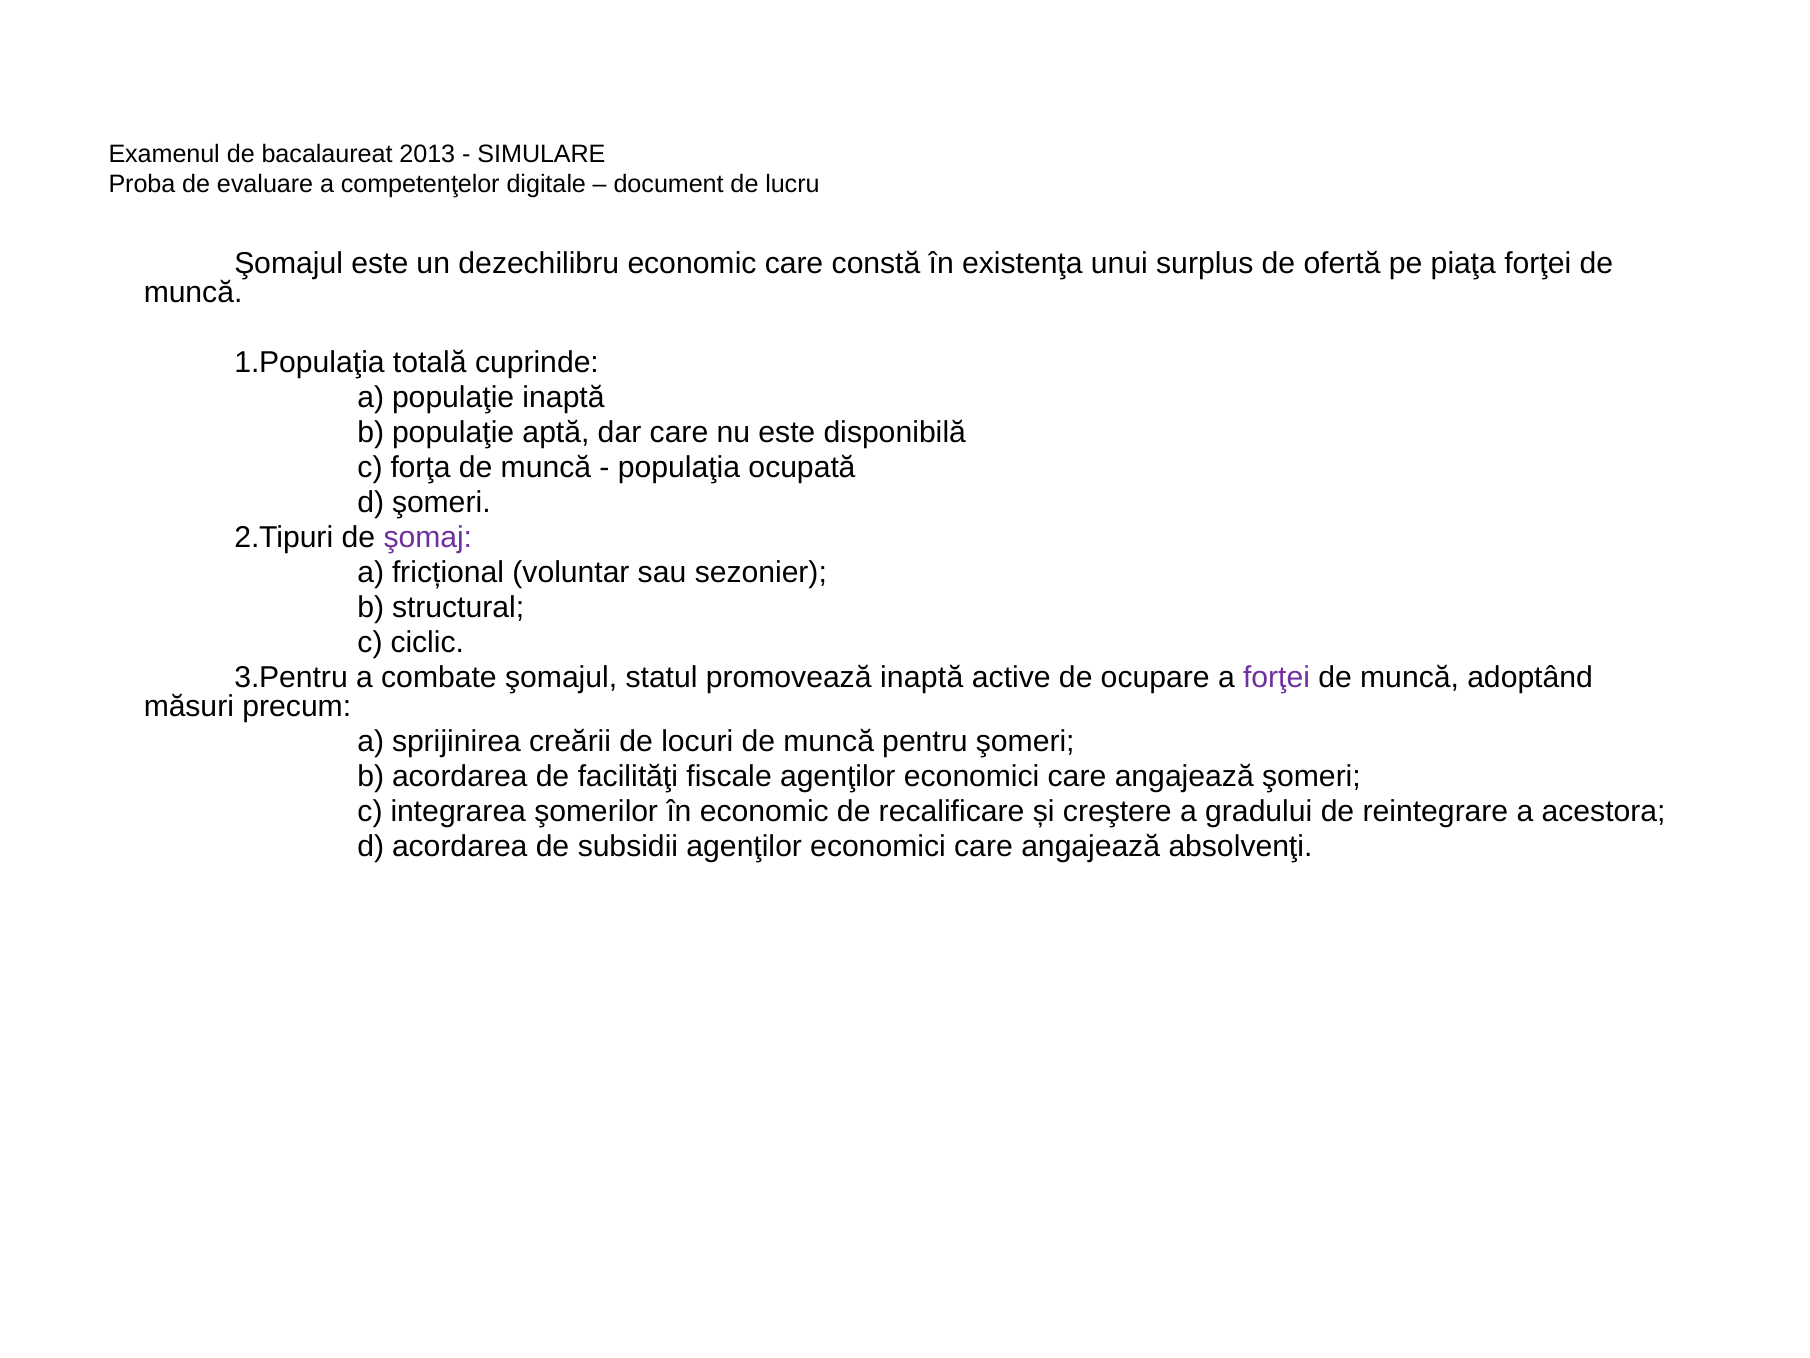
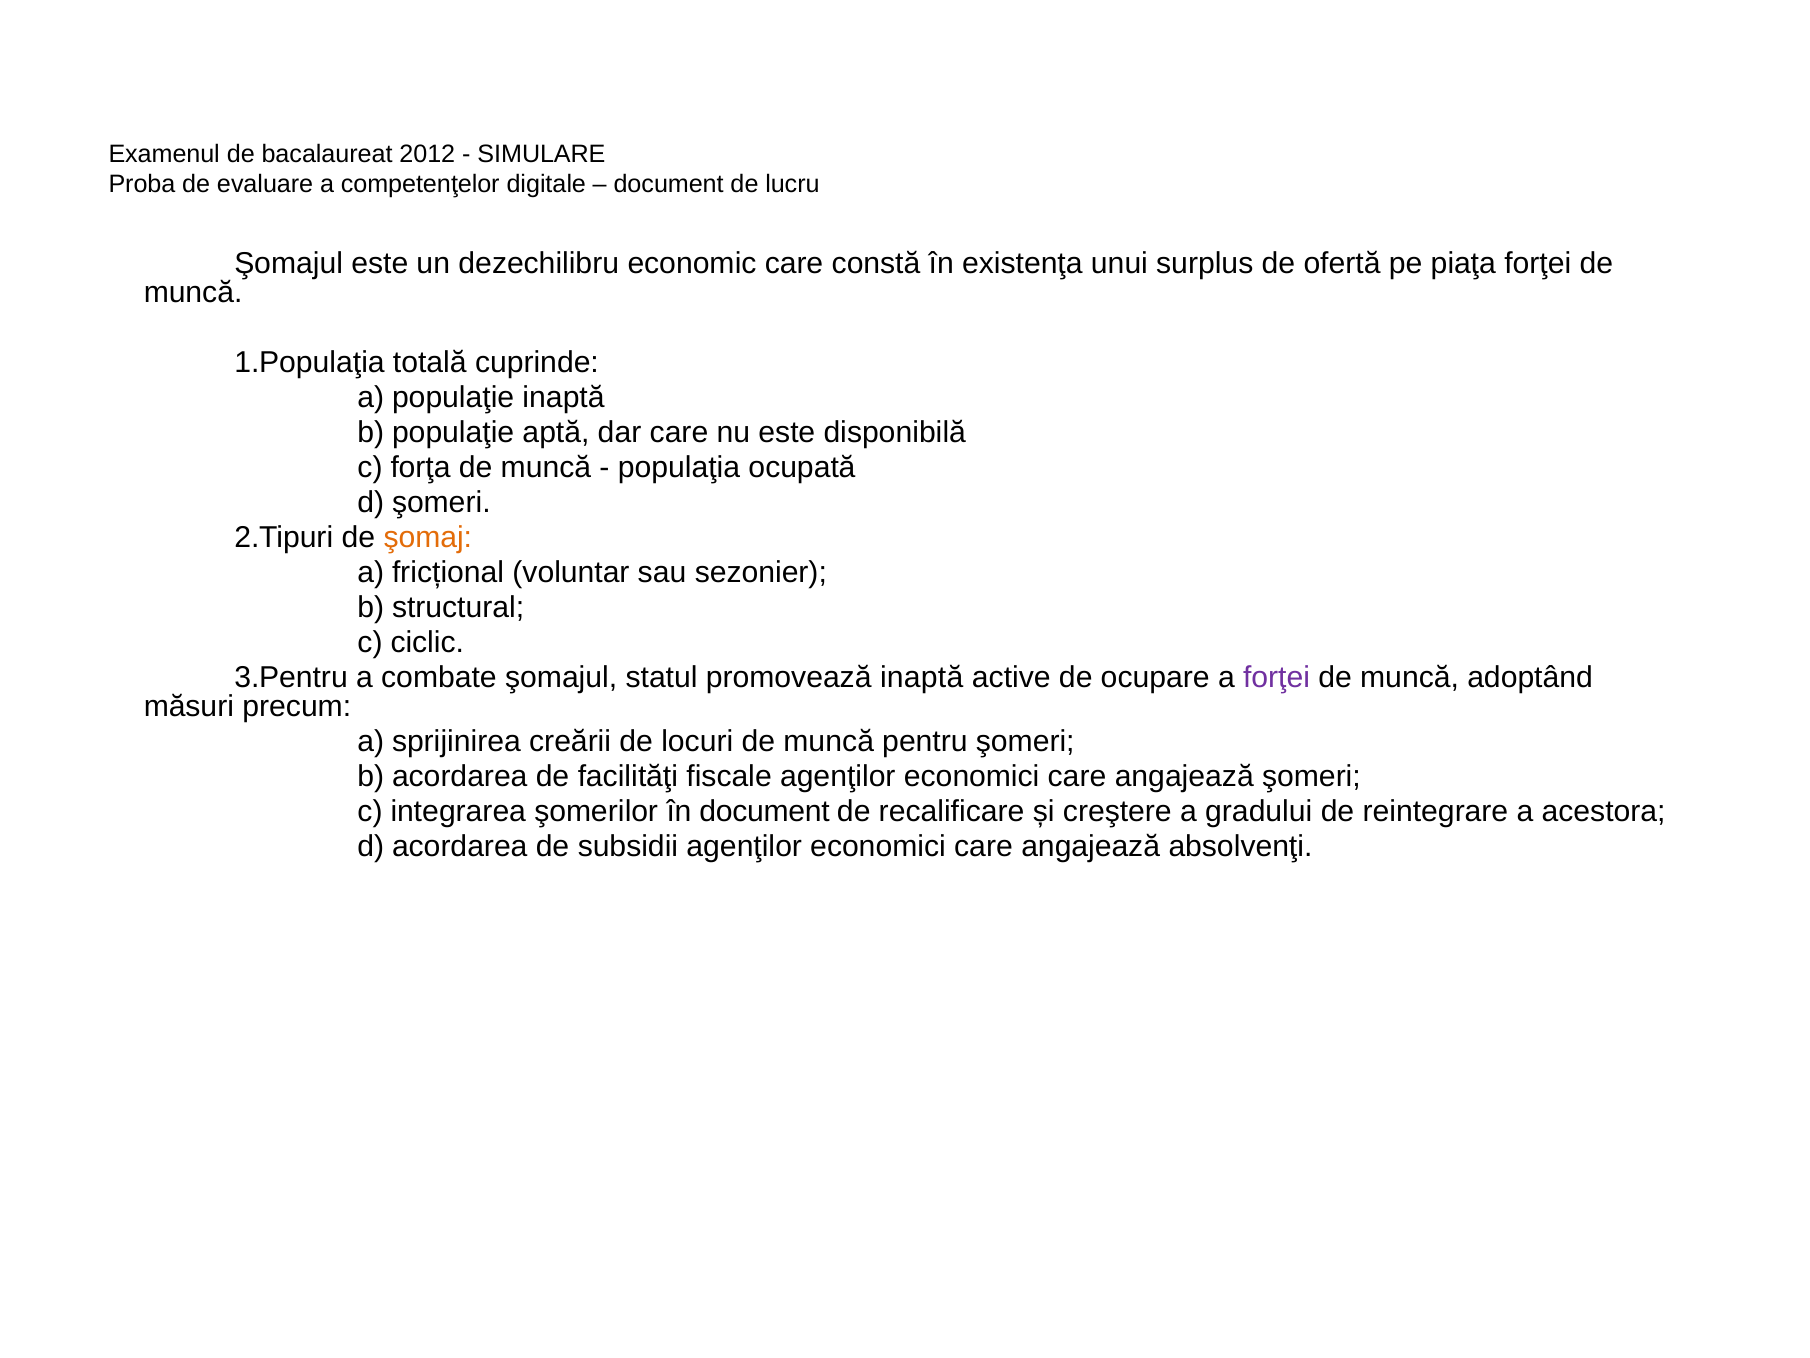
2013: 2013 -> 2012 (427, 154)
şomaj colour: purple -> orange (428, 537)
în economic: economic -> document (765, 811)
